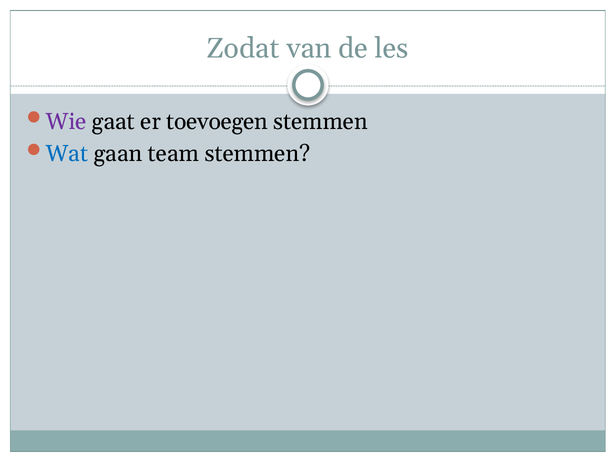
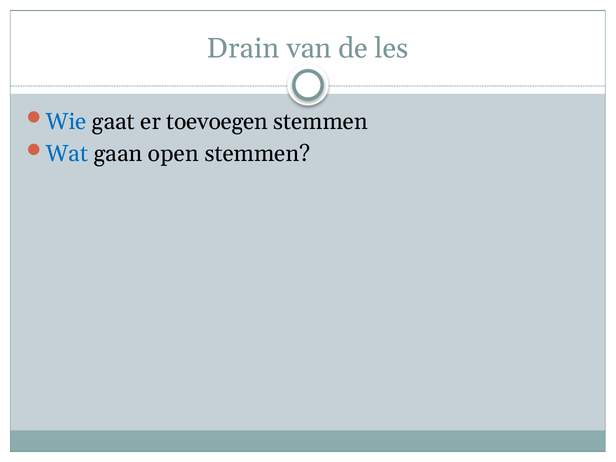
Zodat: Zodat -> Drain (243, 49)
Wie colour: purple -> blue (66, 121)
team: team -> open (173, 154)
